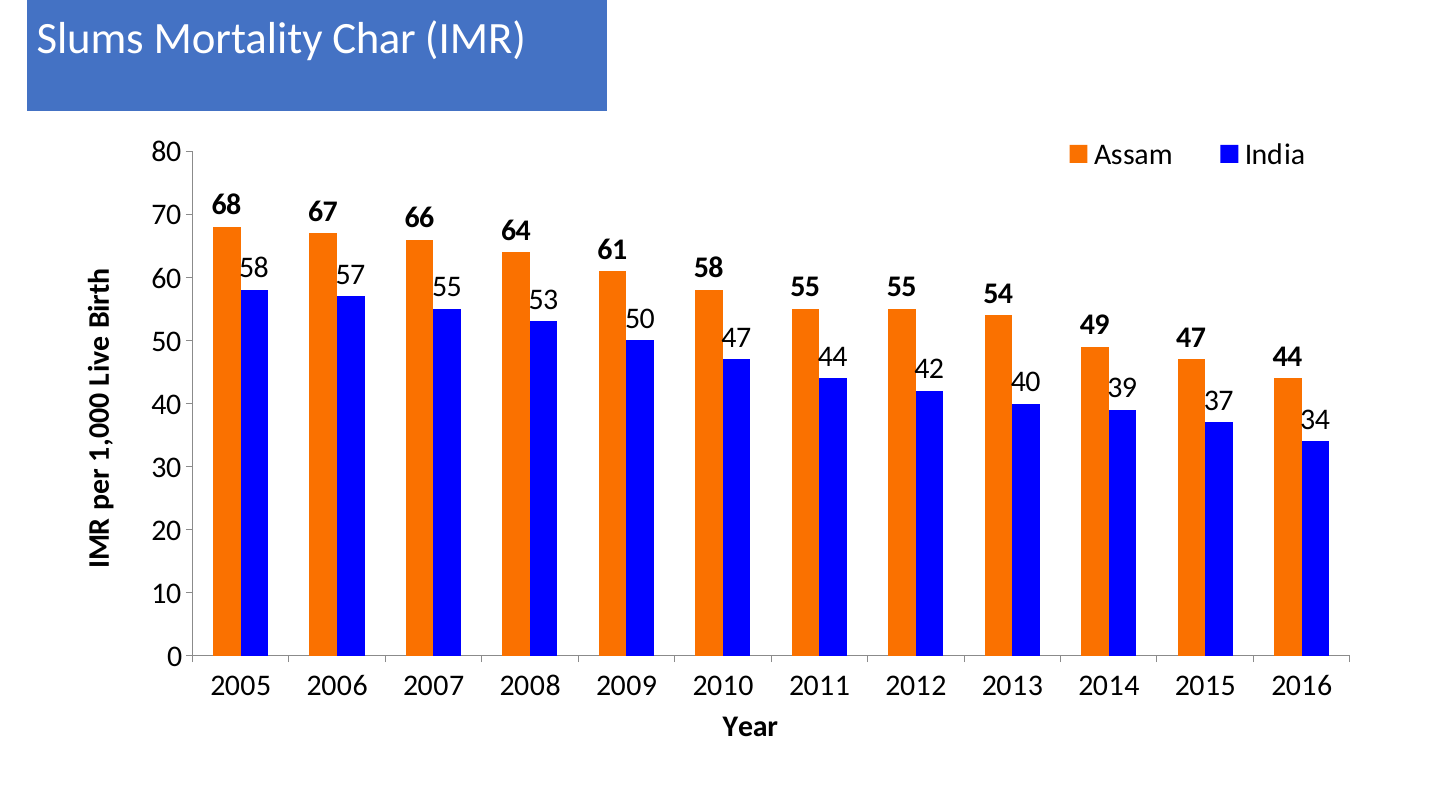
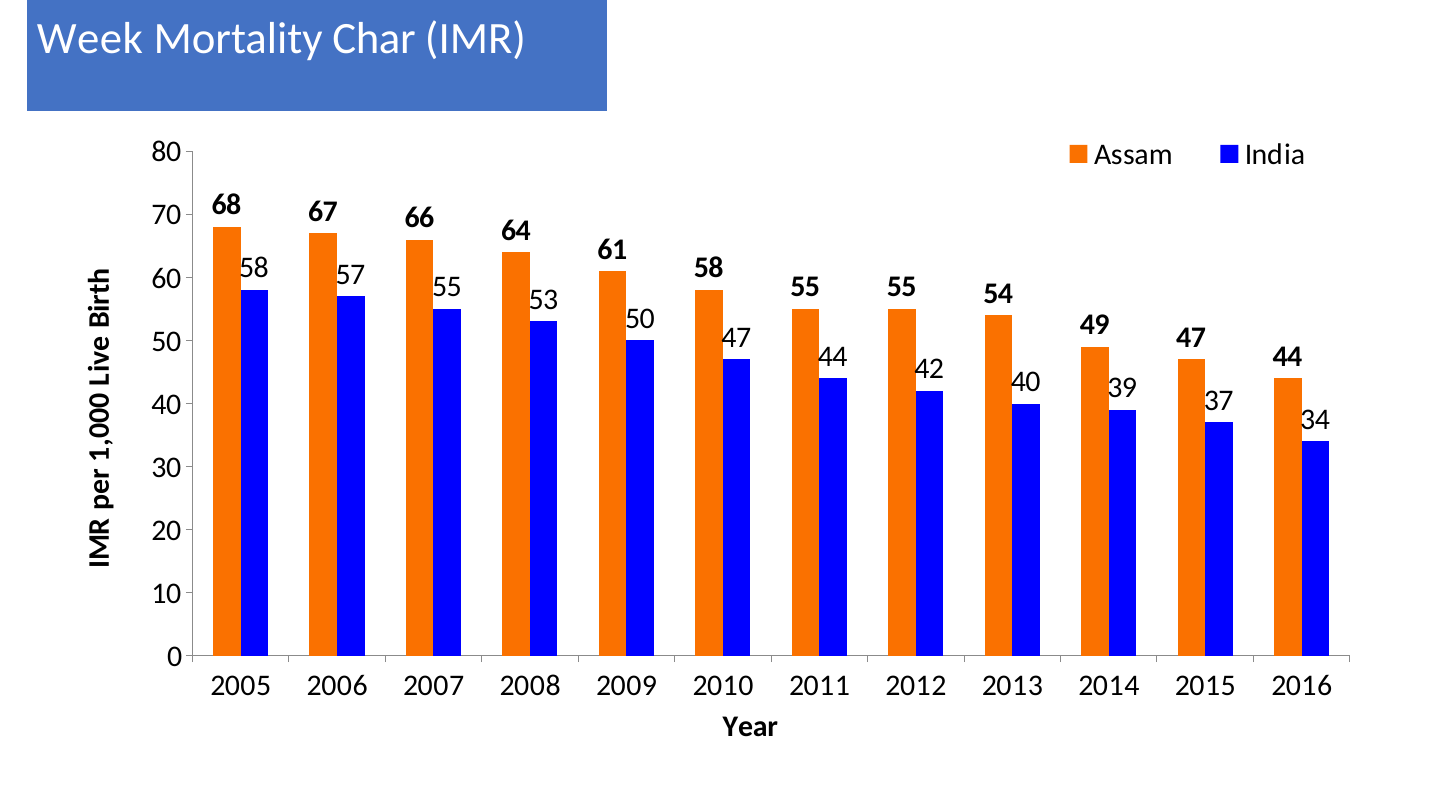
Slums: Slums -> Week (90, 39)
